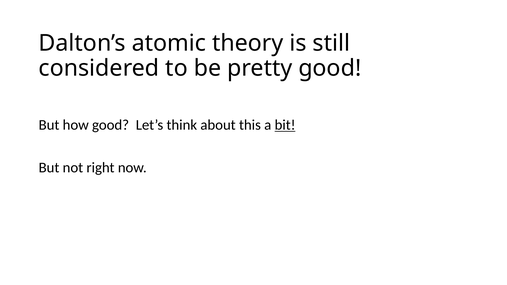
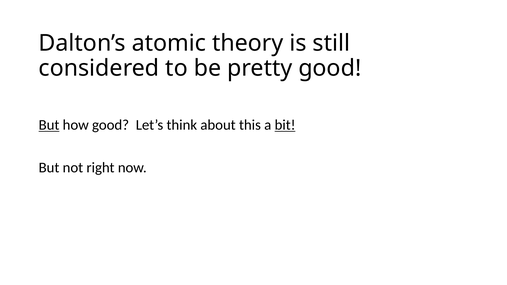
But underline: none -> present (49, 125)
